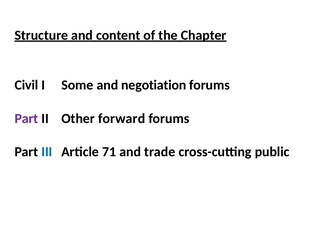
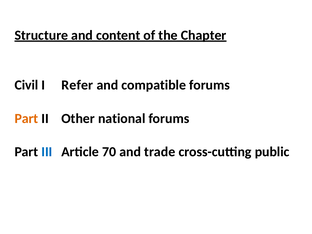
Some: Some -> Refer (77, 85)
negotiation: negotiation -> compatible (154, 85)
Part colour: purple -> orange (26, 118)
forward: forward -> national (122, 118)
71: 71 -> 70 (109, 152)
